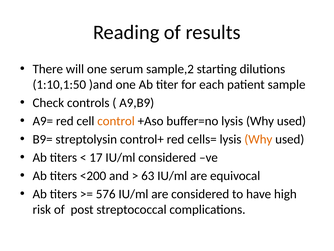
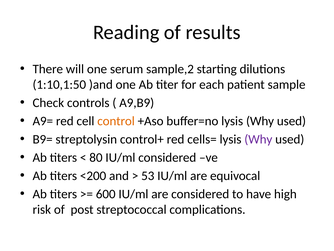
Why colour: orange -> purple (258, 139)
17: 17 -> 80 (96, 157)
63: 63 -> 53 (148, 175)
576: 576 -> 600 (106, 194)
